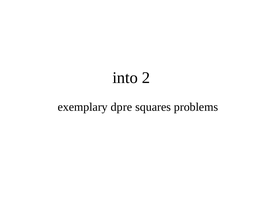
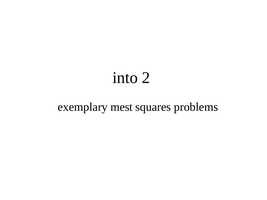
dpre: dpre -> mest (122, 107)
